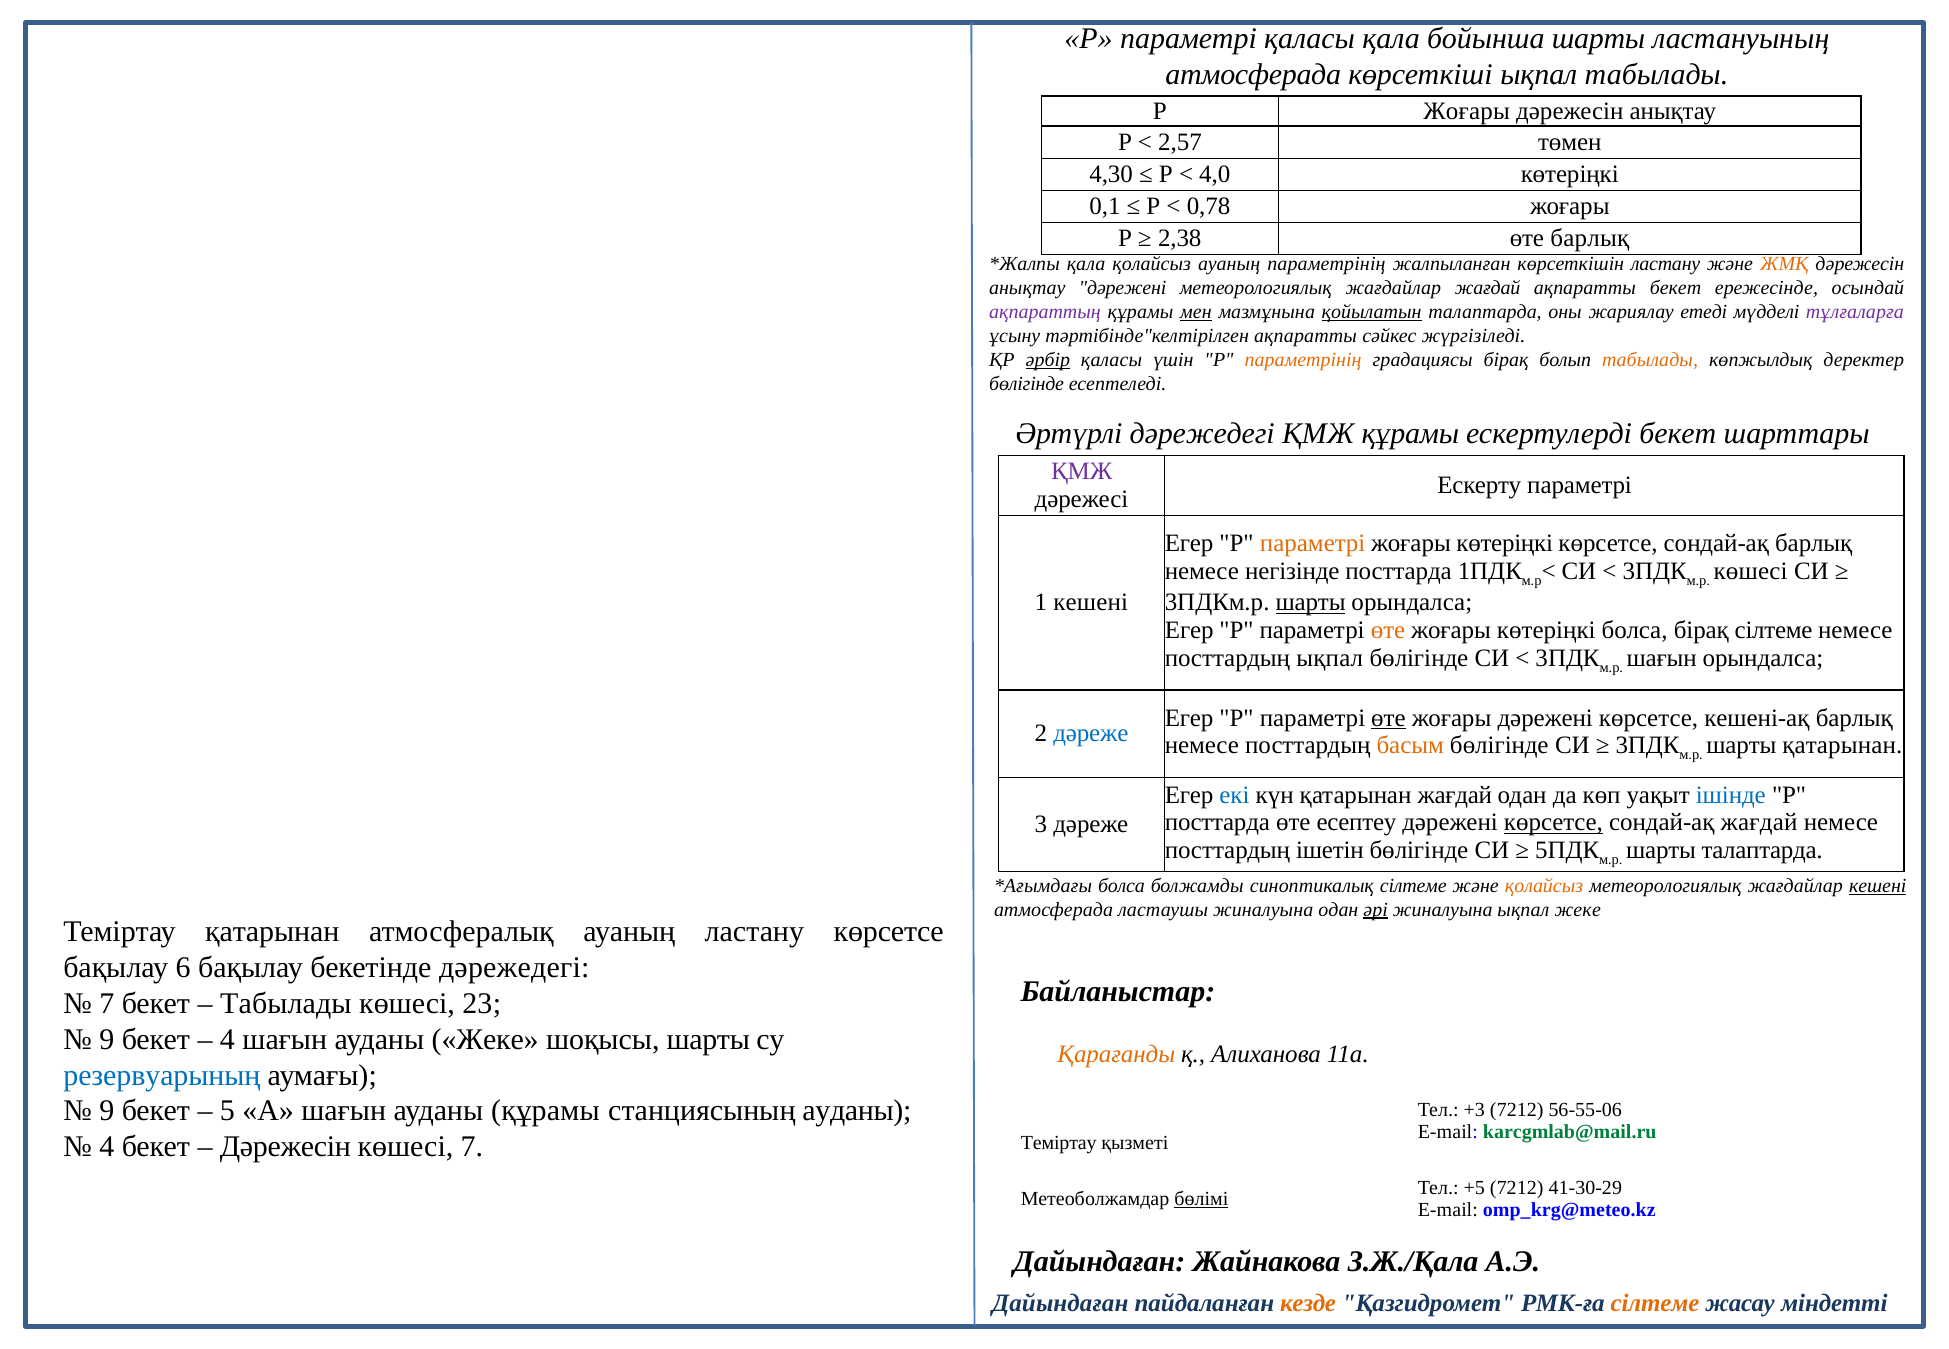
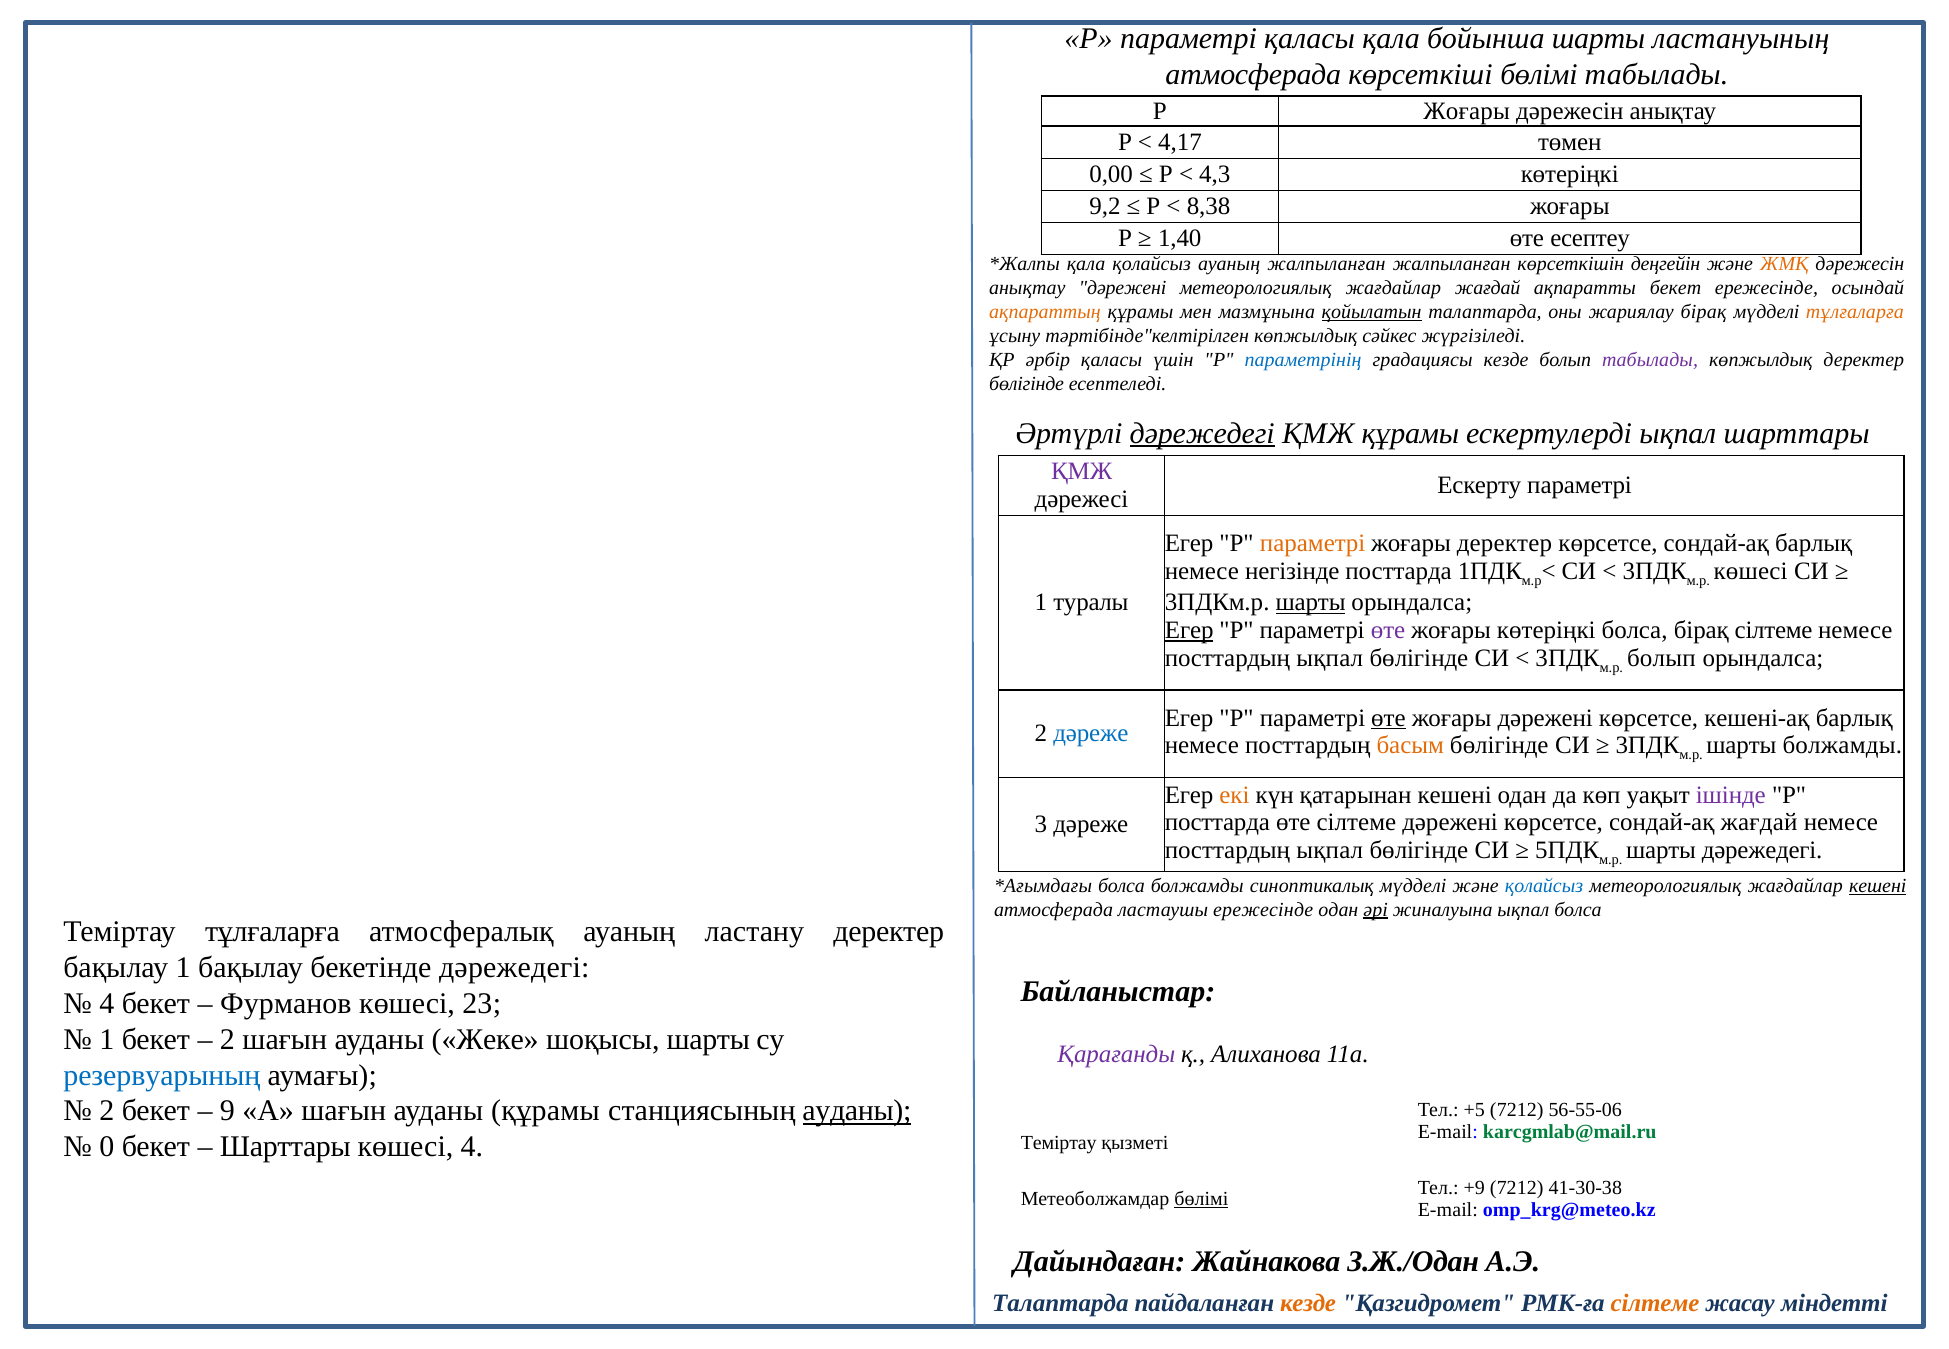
көрсеткіші ықпал: ықпал -> бөлімі (1539, 74)
2,57: 2,57 -> 4,17 (1180, 142)
4,30: 4,30 -> 0,00 (1111, 174)
4,0: 4,0 -> 4,3 (1215, 174)
0,1: 0,1 -> 9,2 (1105, 206)
0,78: 0,78 -> 8,38 (1209, 206)
2,38: 2,38 -> 1,40 (1180, 238)
өте барлық: барлық -> есептеу (1590, 239)
ауаның параметрінің: параметрінің -> жалпыланған (1326, 264)
көрсеткішін ластану: ластану -> деңгейін (1666, 264)
ақпараттың colour: purple -> orange (1045, 312)
мен underline: present -> none (1196, 312)
жариялау етеді: етеді -> бірақ (1704, 312)
тұлғаларға colour: purple -> orange (1855, 312)
тәртібінде"келтірілген ақпаратты: ақпаратты -> көпжылдық (1306, 336)
әрбір underline: present -> none (1048, 360)
параметрінің colour: orange -> blue (1303, 360)
градациясы бірақ: бірақ -> кезде (1506, 360)
табылады colour: orange -> purple (1650, 360)
дәрежедегі underline: none -> present (1202, 433)
ескертулерді бекет: бекет -> ықпал (1678, 433)
көтеріңкі: көтеріңкі -> деректер (1504, 544)
1 кешені: кешені -> туралы (1091, 603)
Егер underline: none -> present (1189, 630)
өте colour: orange -> purple (1388, 630)
шағын: шағын -> болып (1661, 658)
шарты қатарынан: қатарынан -> болжамды (1842, 746)
екі colour: blue -> orange (1234, 795)
қатарынан жағдай: жағдай -> кешені (1455, 795)
ішінде colour: blue -> purple (1731, 795)
өте есептеу: есептеу -> сілтеме (1356, 823)
көрсетсе underline: present -> none (1553, 823)
ішетін: ішетін -> ықпал (1330, 850)
шарты талаптарда: талаптарда -> дәрежедегі (1762, 850)
синоптикалық сілтеме: сілтеме -> мүдделі (1413, 886)
қолайсыз colour: orange -> blue (1544, 886)
ластаушы жиналуына: жиналуына -> ережесінде (1263, 910)
ықпал жеке: жеке -> болса (1578, 910)
Теміртау қатарынан: қатарынан -> тұлғаларға (272, 931)
ластану көрсетсе: көрсетсе -> деректер (889, 931)
бақылау 6: 6 -> 1 (183, 967)
7: 7 -> 4 (107, 1003)
Табылады: Табылады -> Фурманов (286, 1003)
9: 9 -> 1 (107, 1039)
4: 4 -> 2 (227, 1039)
Қарағанды colour: orange -> purple (1116, 1054)
9: 9 -> 2 (107, 1111)
5: 5 -> 9 (227, 1111)
ауданы underline: none -> present (857, 1111)
+3: +3 -> +5 (1474, 1110)
4: 4 -> 0 (107, 1147)
Дәрежесін: Дәрежесін -> Шарттары (285, 1147)
көшесі 7: 7 -> 4 (472, 1147)
+5: +5 -> +9 (1474, 1188)
41-30-29: 41-30-29 -> 41-30-38 (1585, 1188)
З.Ж./Қала: З.Ж./Қала -> З.Ж./Одан (1413, 1261)
Дайындаған: Дайындаған -> Талаптарда (1060, 1303)
